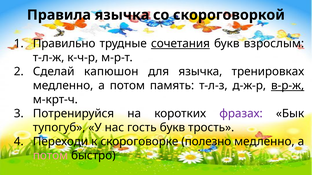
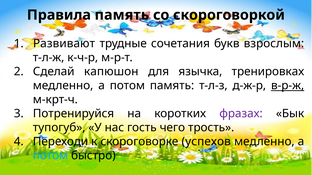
Правила язычка: язычка -> память (122, 15)
Правильно: Правильно -> Развивают (64, 44)
сочетания underline: present -> none (180, 44)
гость букв: букв -> чего (172, 128)
полезно: полезно -> успехов (206, 142)
потом colour: pink -> light blue (50, 156)
